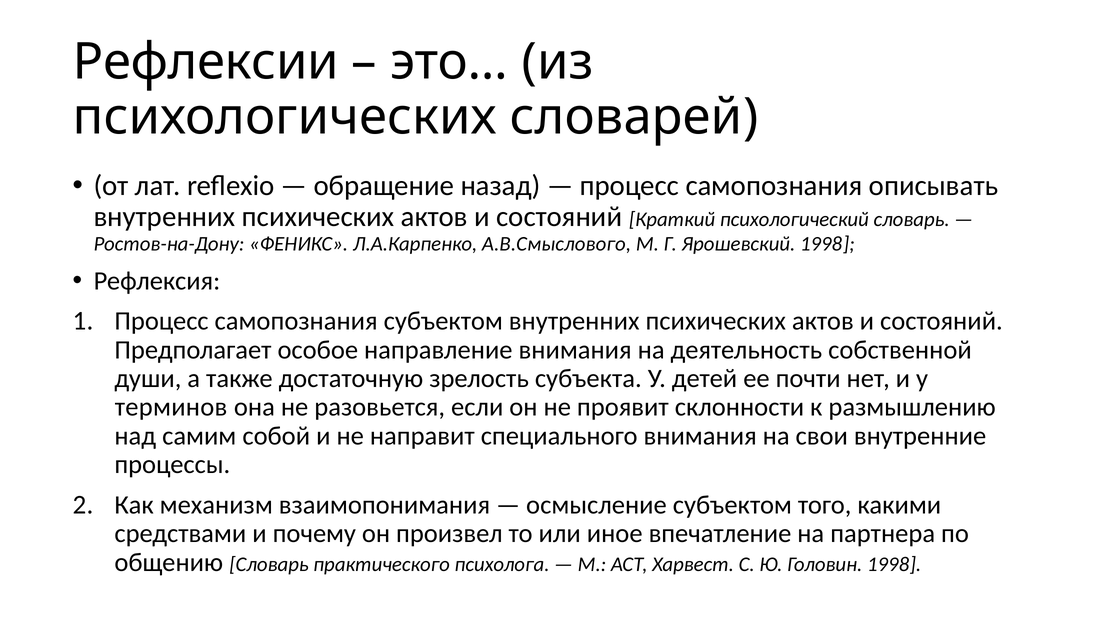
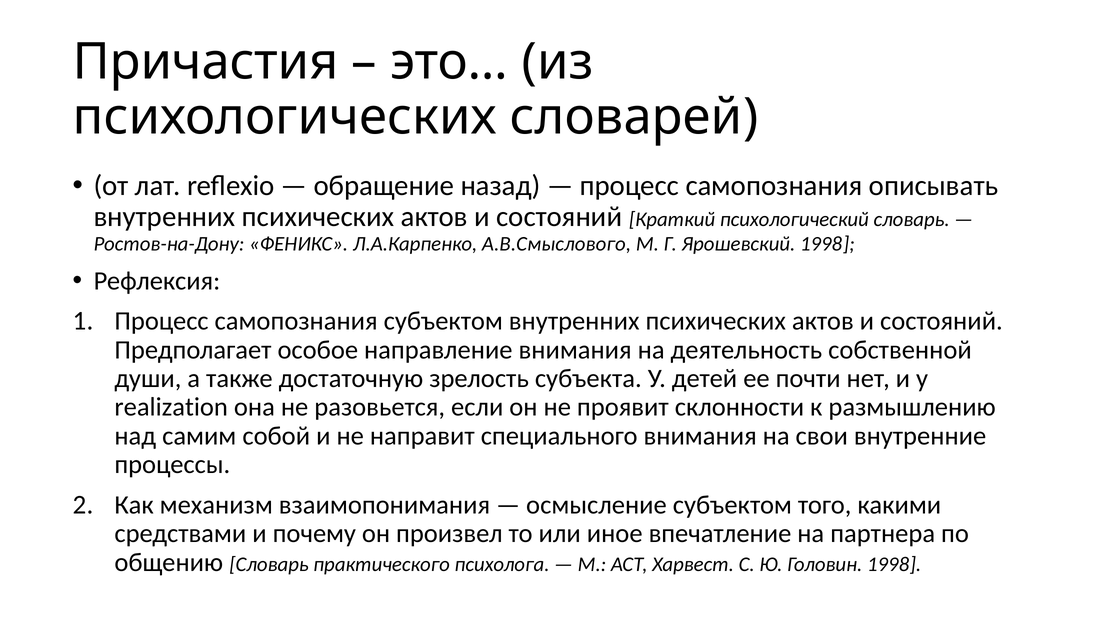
Рефлексии: Рефлексии -> Причастия (206, 62)
терминов: терминов -> realization (171, 407)
